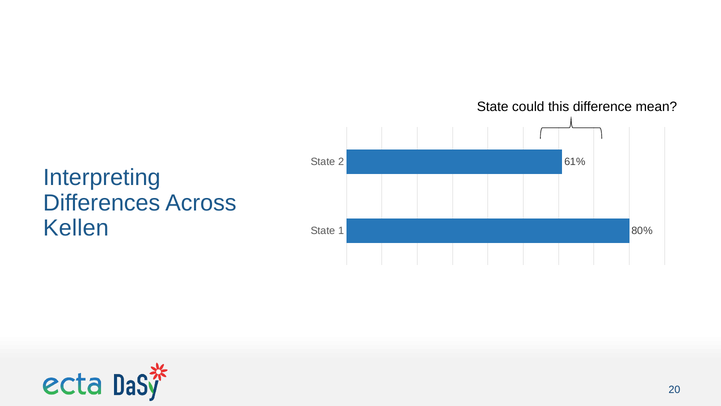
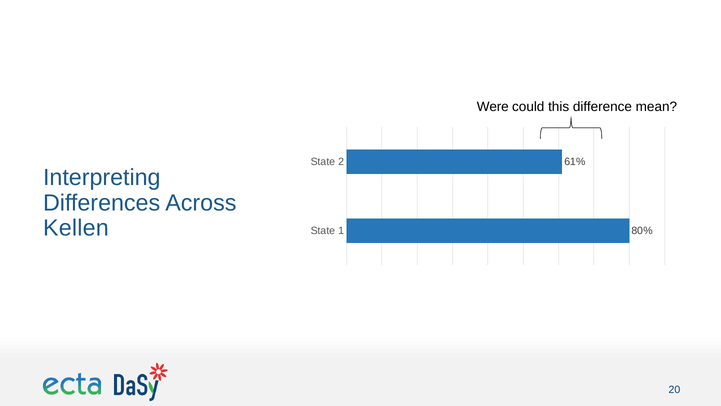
State: State -> Were (493, 107)
